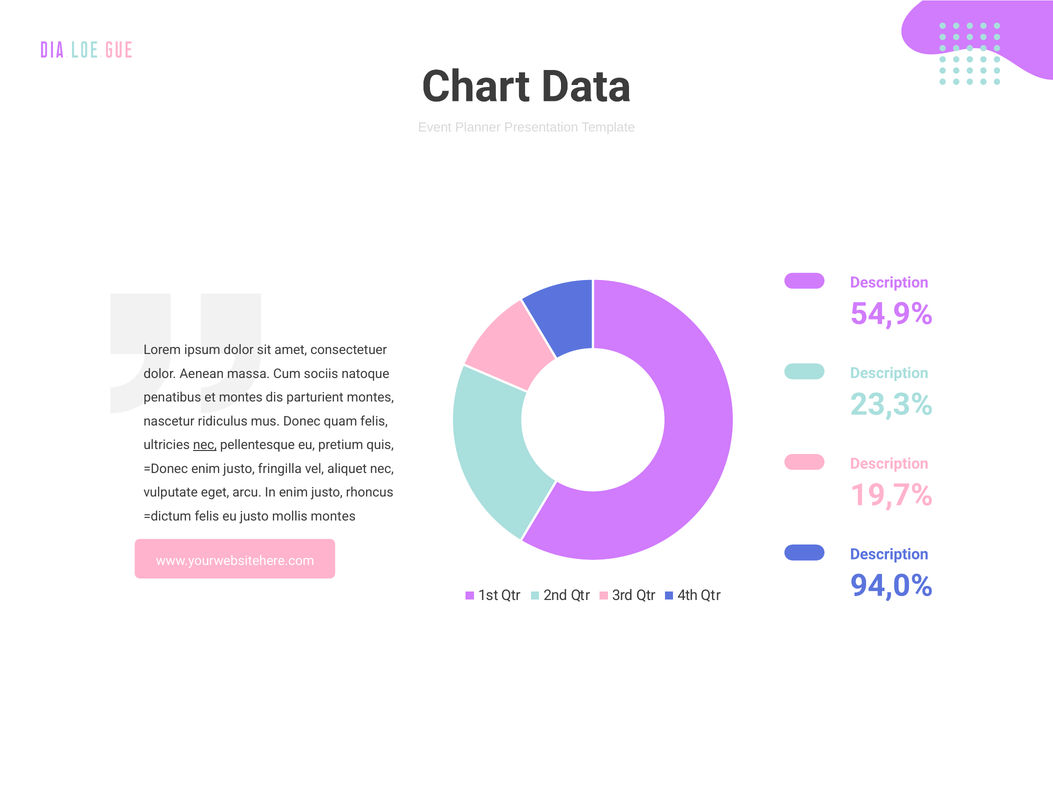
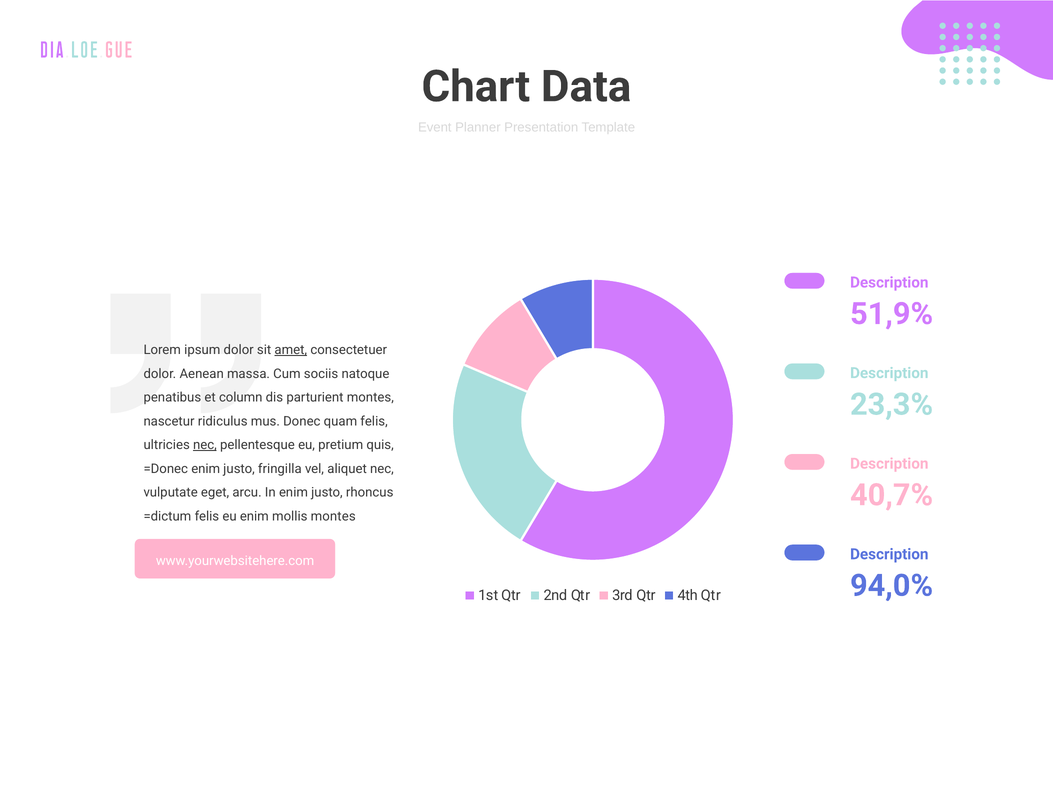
54,9%: 54,9% -> 51,9% (892, 314)
amet underline: none -> present (291, 350)
et montes: montes -> column (241, 397)
19,7%: 19,7% -> 40,7% (892, 495)
eu justo: justo -> enim (254, 516)
